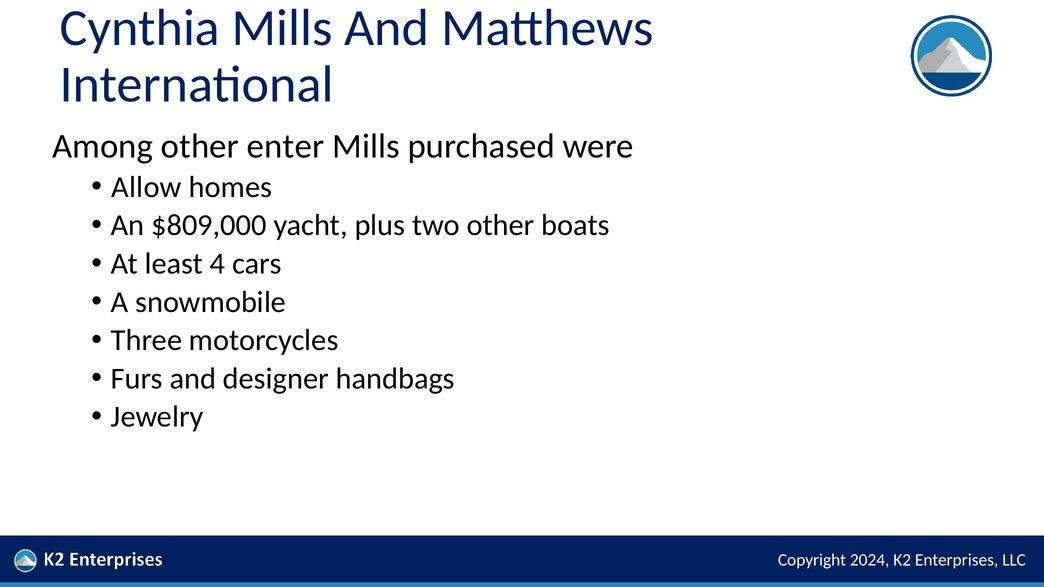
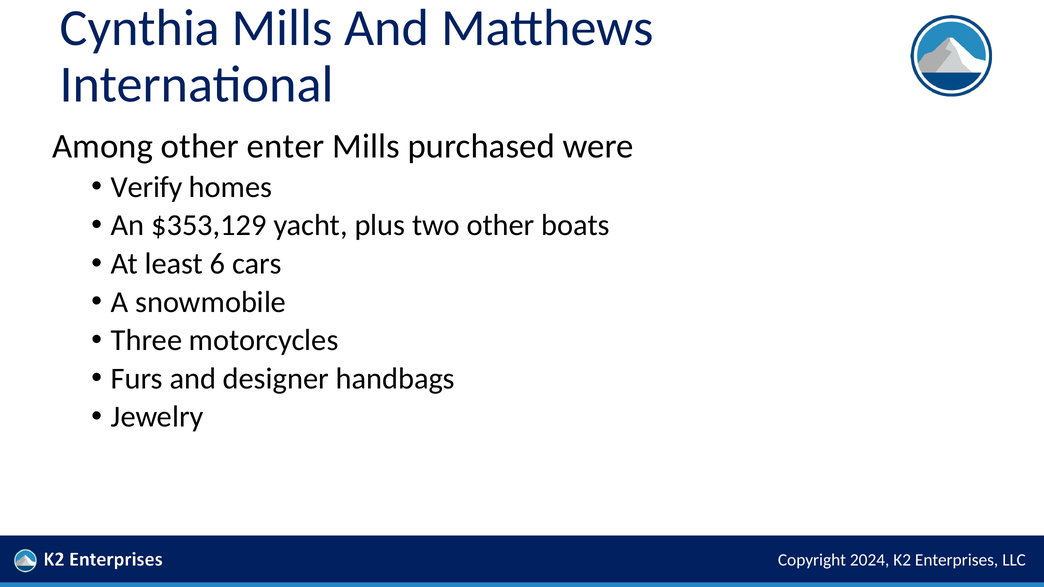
Allow: Allow -> Verify (147, 187)
$809,000: $809,000 -> $353,129 (209, 225)
4: 4 -> 6 (218, 264)
